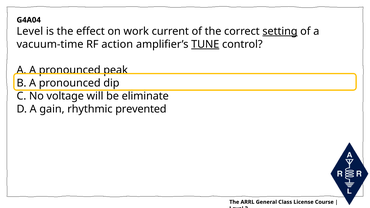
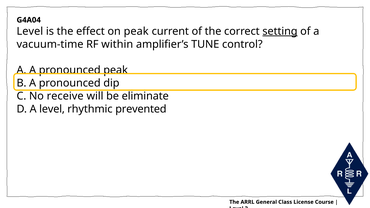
on work: work -> peak (136, 31)
action: action -> within (117, 44)
TUNE underline: present -> none (205, 44)
voltage: voltage -> receive (65, 96)
A gain: gain -> level (52, 109)
